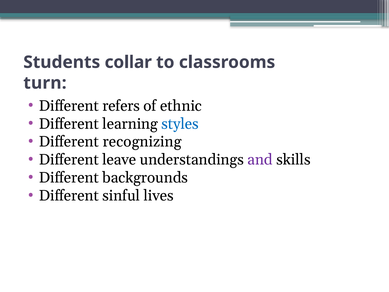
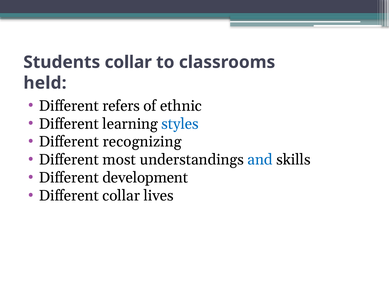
turn: turn -> held (45, 83)
leave: leave -> most (119, 160)
and colour: purple -> blue (260, 160)
backgrounds: backgrounds -> development (145, 178)
Different sinful: sinful -> collar (121, 196)
